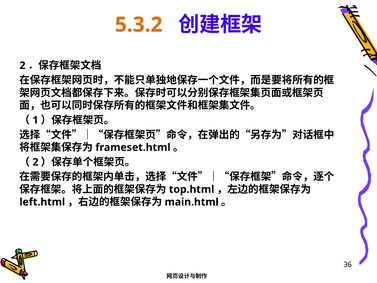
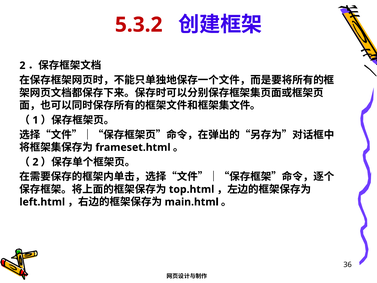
5.3.2 colour: orange -> red (139, 25)
